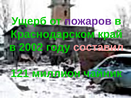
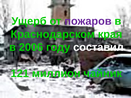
край: край -> края (110, 34)
2002: 2002 -> 2006 (31, 47)
составил colour: pink -> white (98, 47)
